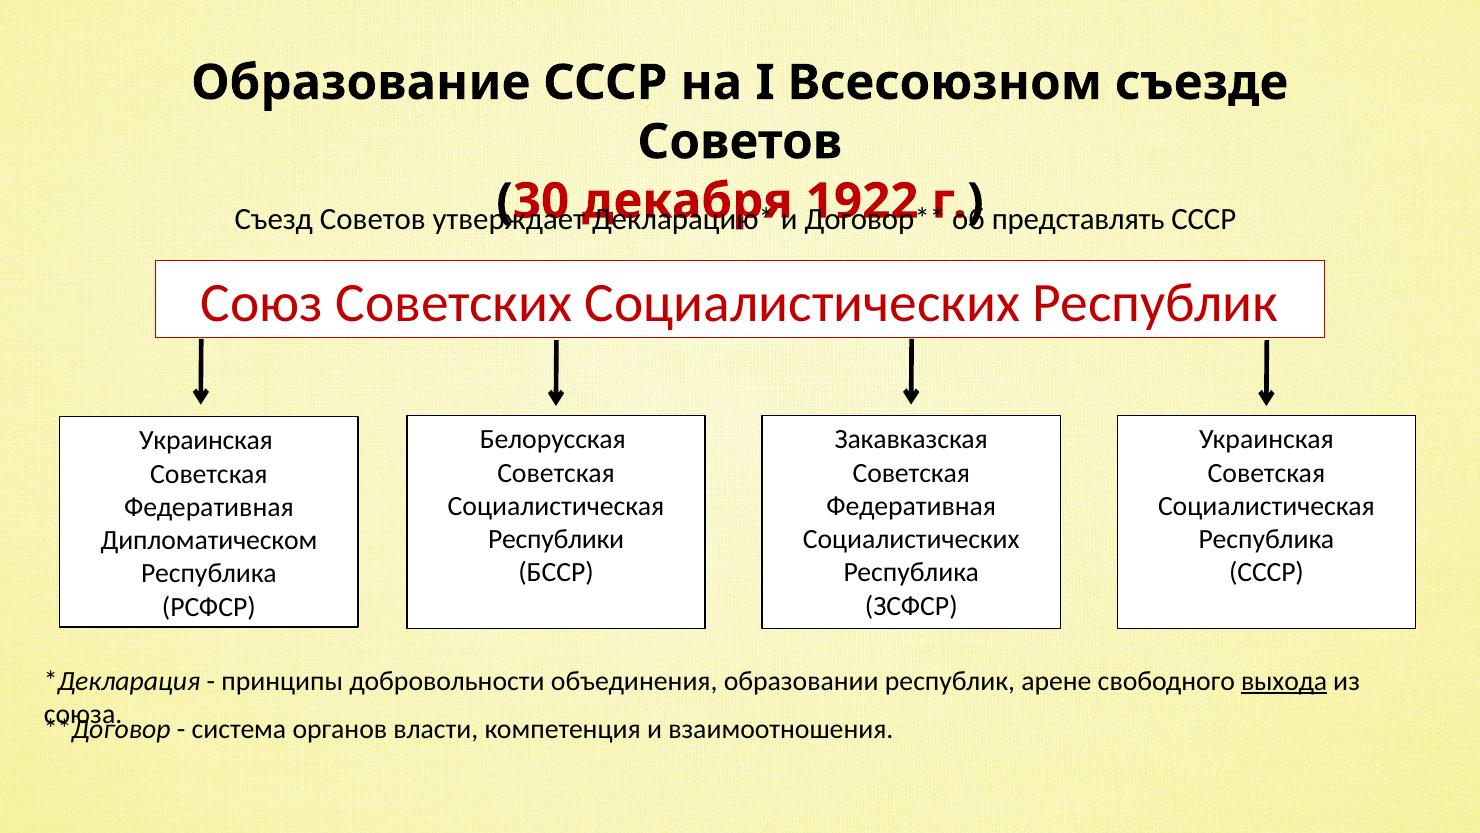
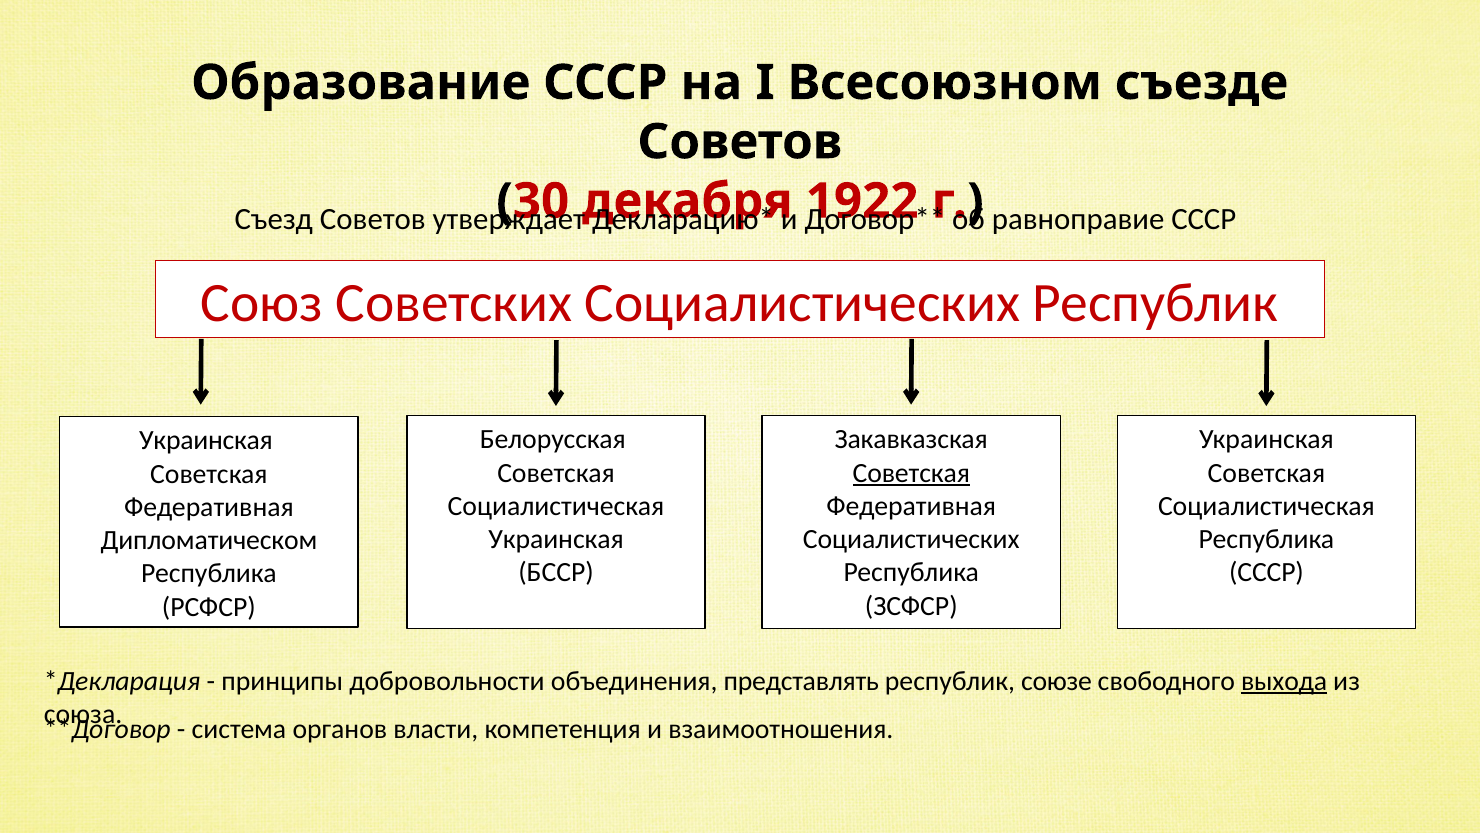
представлять: представлять -> равноправие (1078, 220)
Советская underline: none -> present (911, 473)
Республики: Республики -> Украинская (556, 539)
образовании: образовании -> представлять (801, 681)
арене: арене -> союзе (1057, 681)
